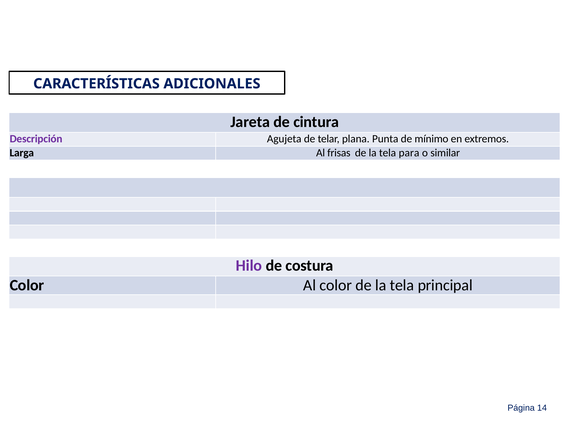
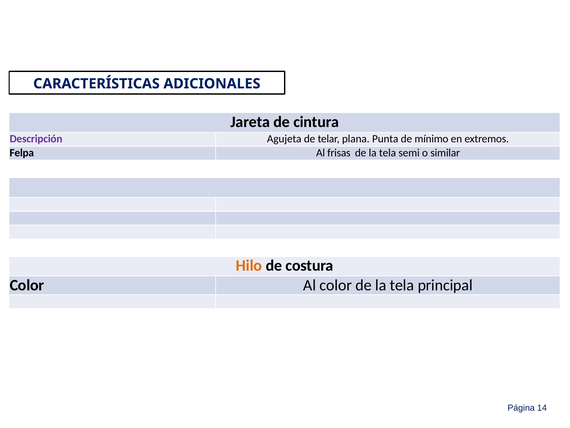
Larga: Larga -> Felpa (22, 153)
para: para -> semi (409, 153)
Hilo colour: purple -> orange (249, 265)
